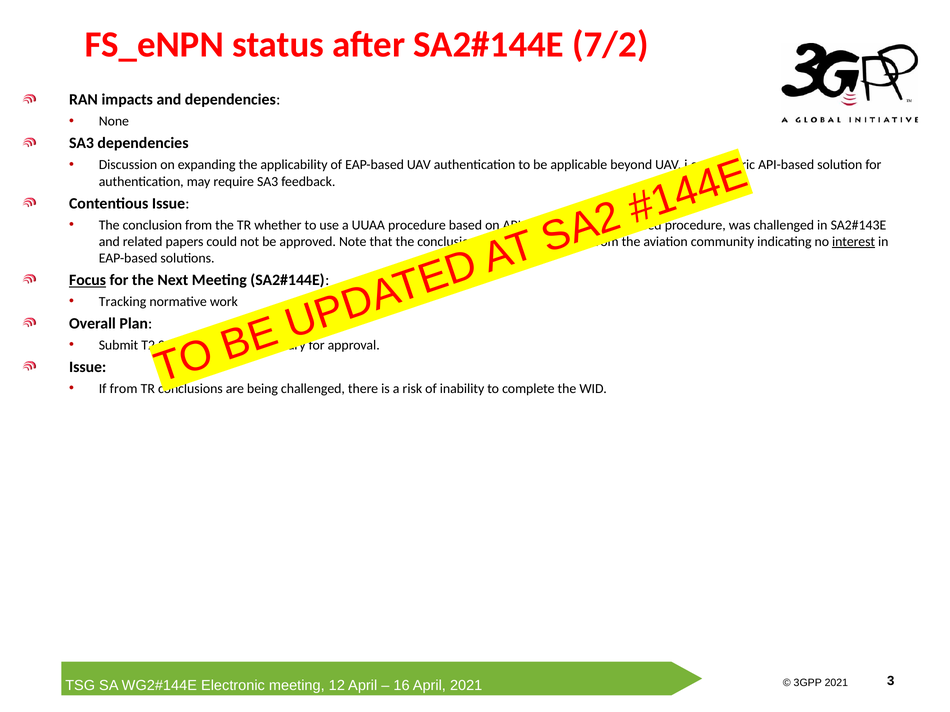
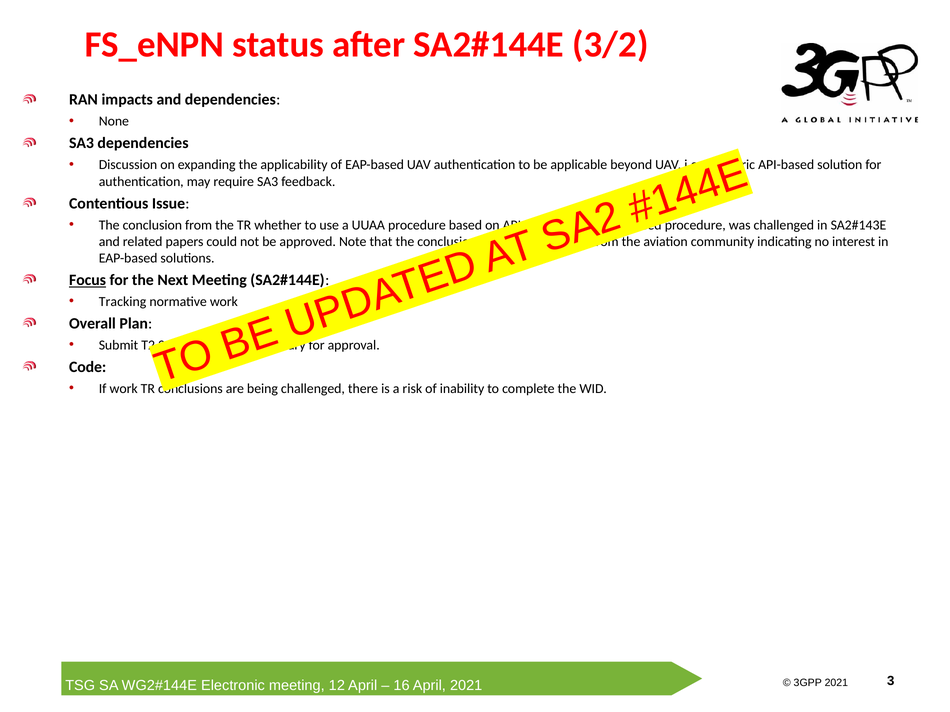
7/2: 7/2 -> 3/2 (610, 45)
interest underline: present -> none (854, 242)
Issue: Issue -> Code (88, 367)
If from: from -> work (124, 389)
